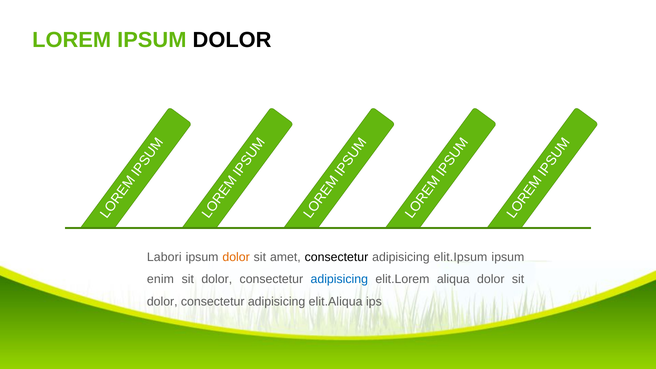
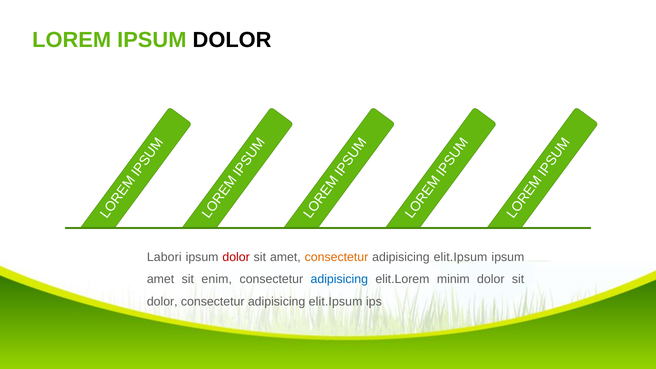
dolor colour: orange -> red (236, 257)
consectetur colour: black -> orange (336, 257)
enim: enim -> amet (161, 279)
dolor: dolor -> enim (217, 279)
aliqua: aliqua -> minim (453, 279)
elit.Aliqua: elit.Aliqua -> elit.Ipsum (336, 301)
